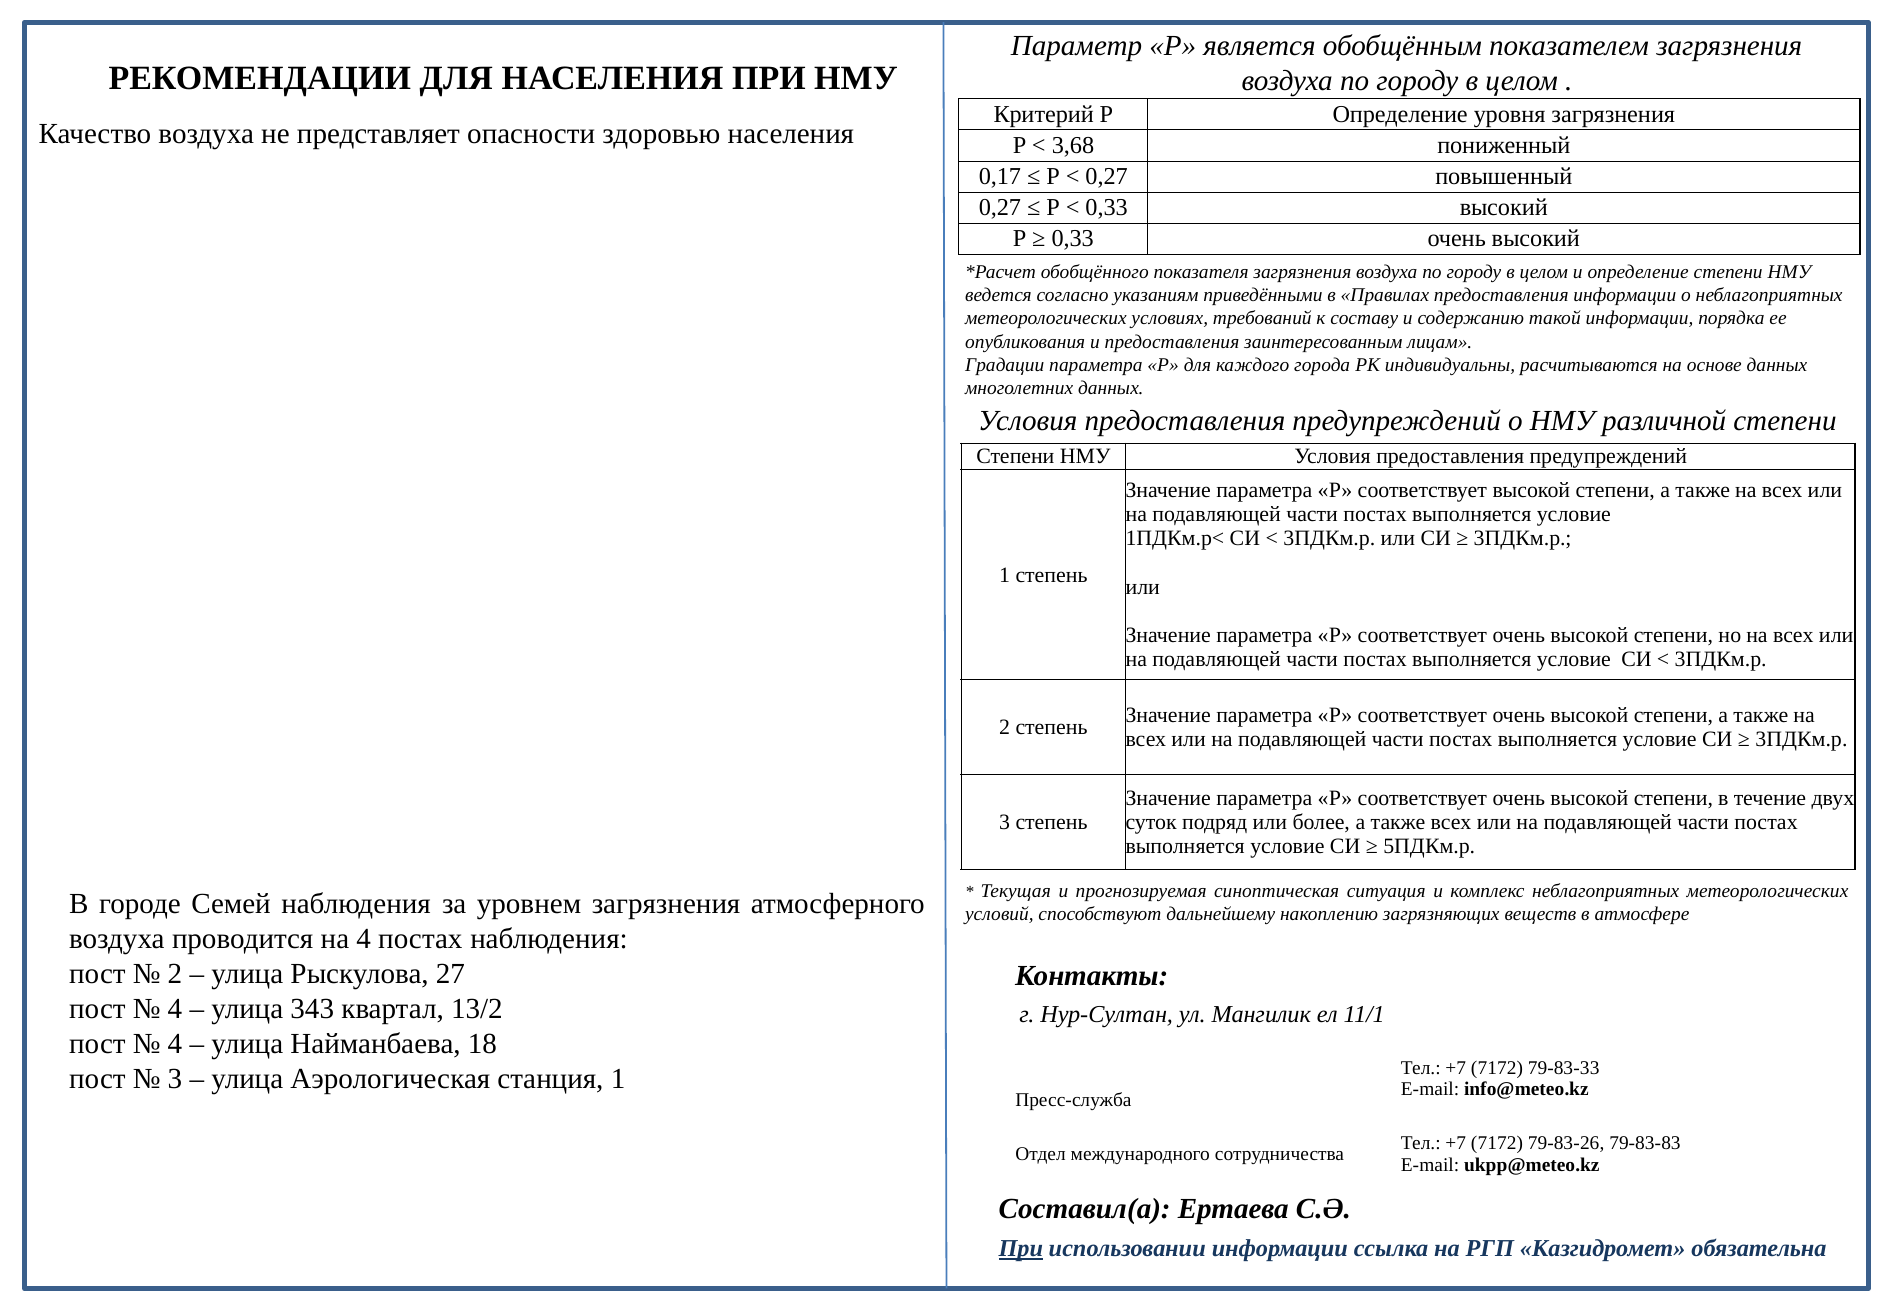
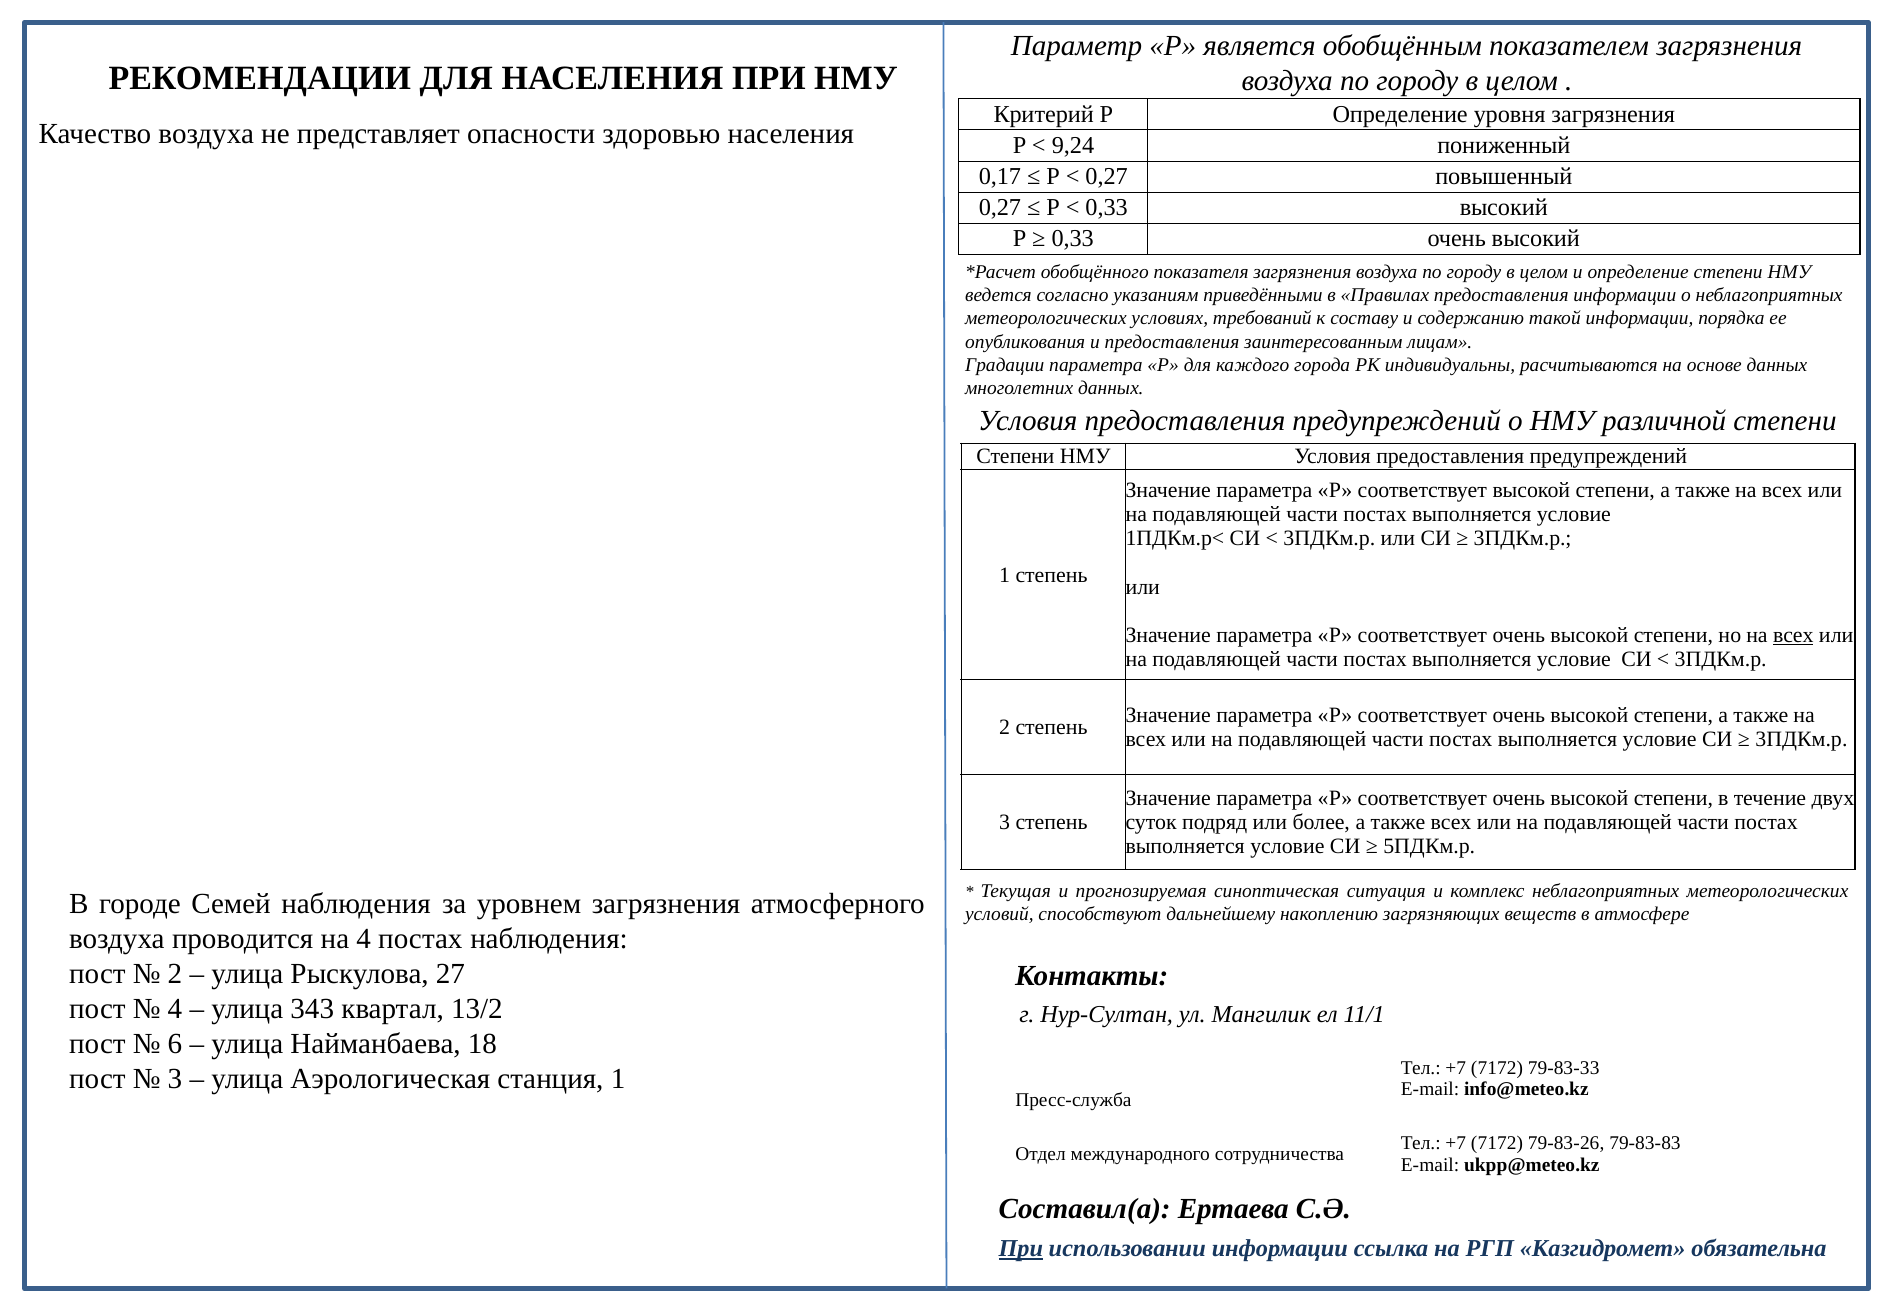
3,68: 3,68 -> 9,24 (1073, 145)
всех underline: none -> present (1793, 635)
4: 4 -> 6 (175, 1044)
